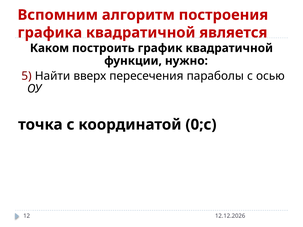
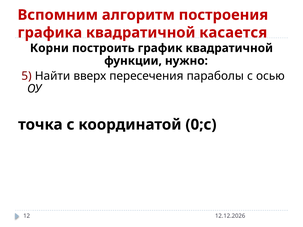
является: является -> касается (233, 33)
Каком: Каком -> Корни (49, 48)
